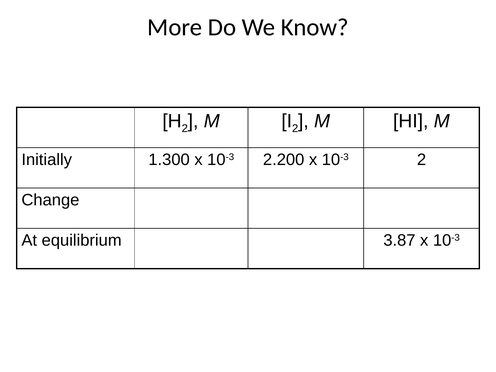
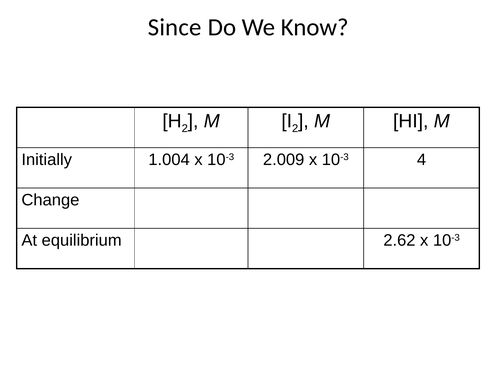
More: More -> Since (175, 27)
1.300: 1.300 -> 1.004 (169, 160)
2.200: 2.200 -> 2.009 (284, 160)
10-3 2: 2 -> 4 (422, 160)
3.87: 3.87 -> 2.62 (399, 240)
